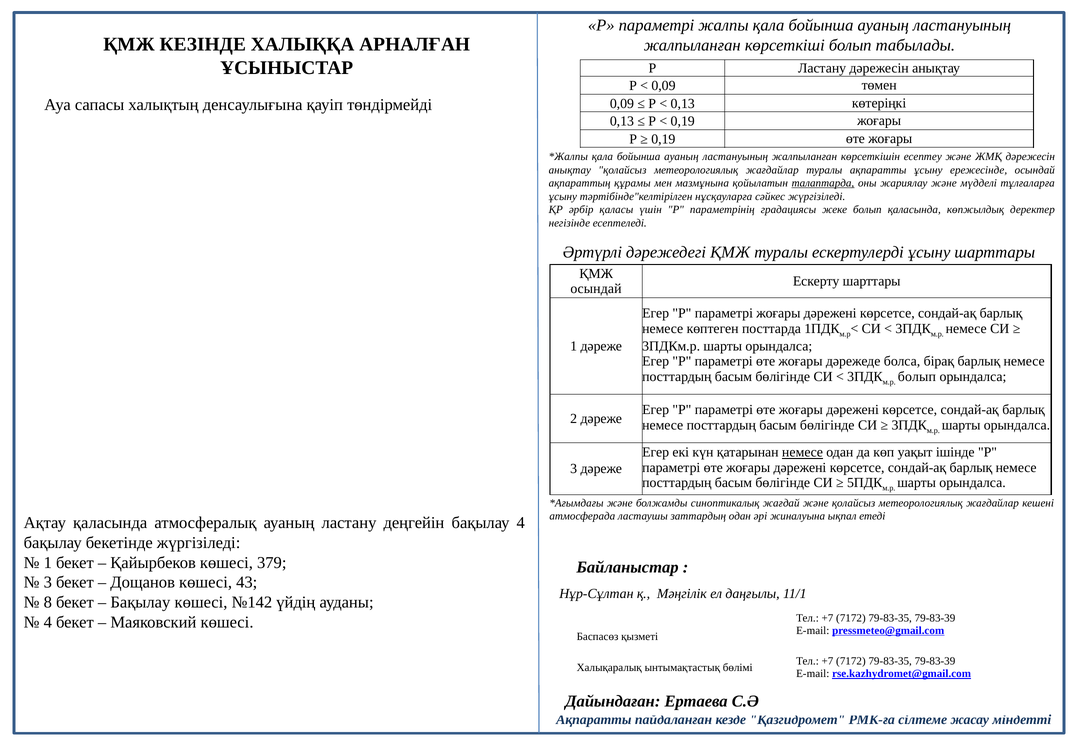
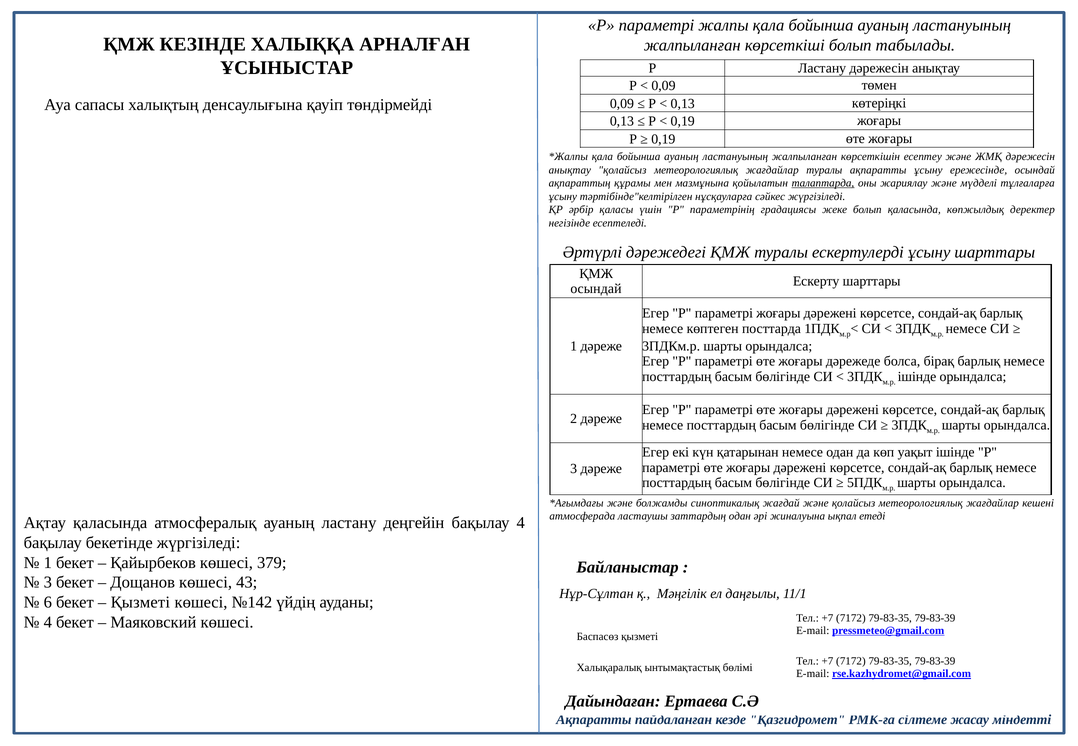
болып: болып -> ішінде (917, 377)
немесе underline: present -> none (802, 453)
8: 8 -> 6 (48, 603)
Бақылау: Бақылау -> Қызметі (140, 603)
